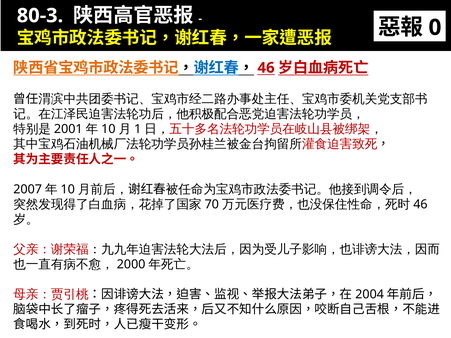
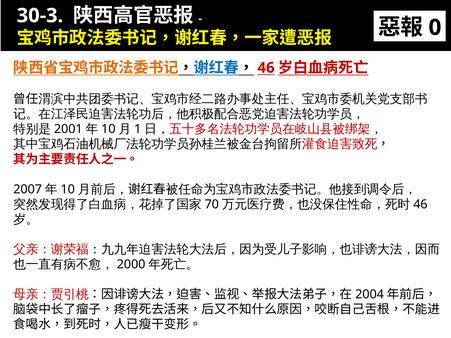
80-3: 80-3 -> 30-3 (40, 16)
